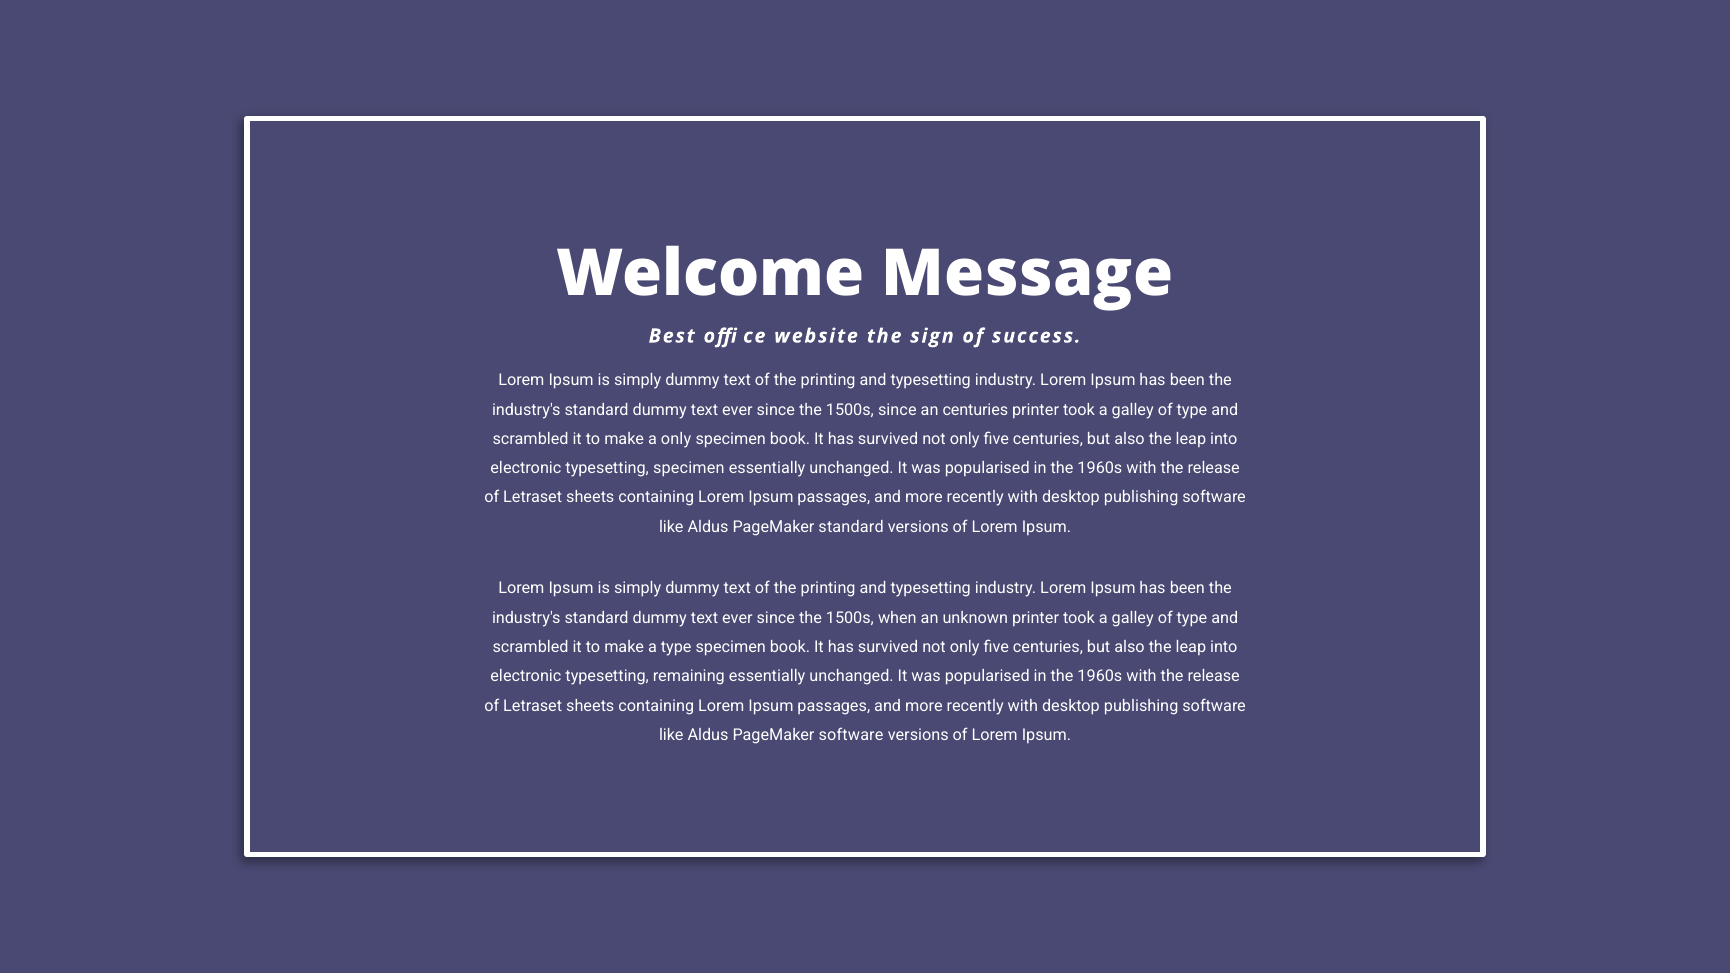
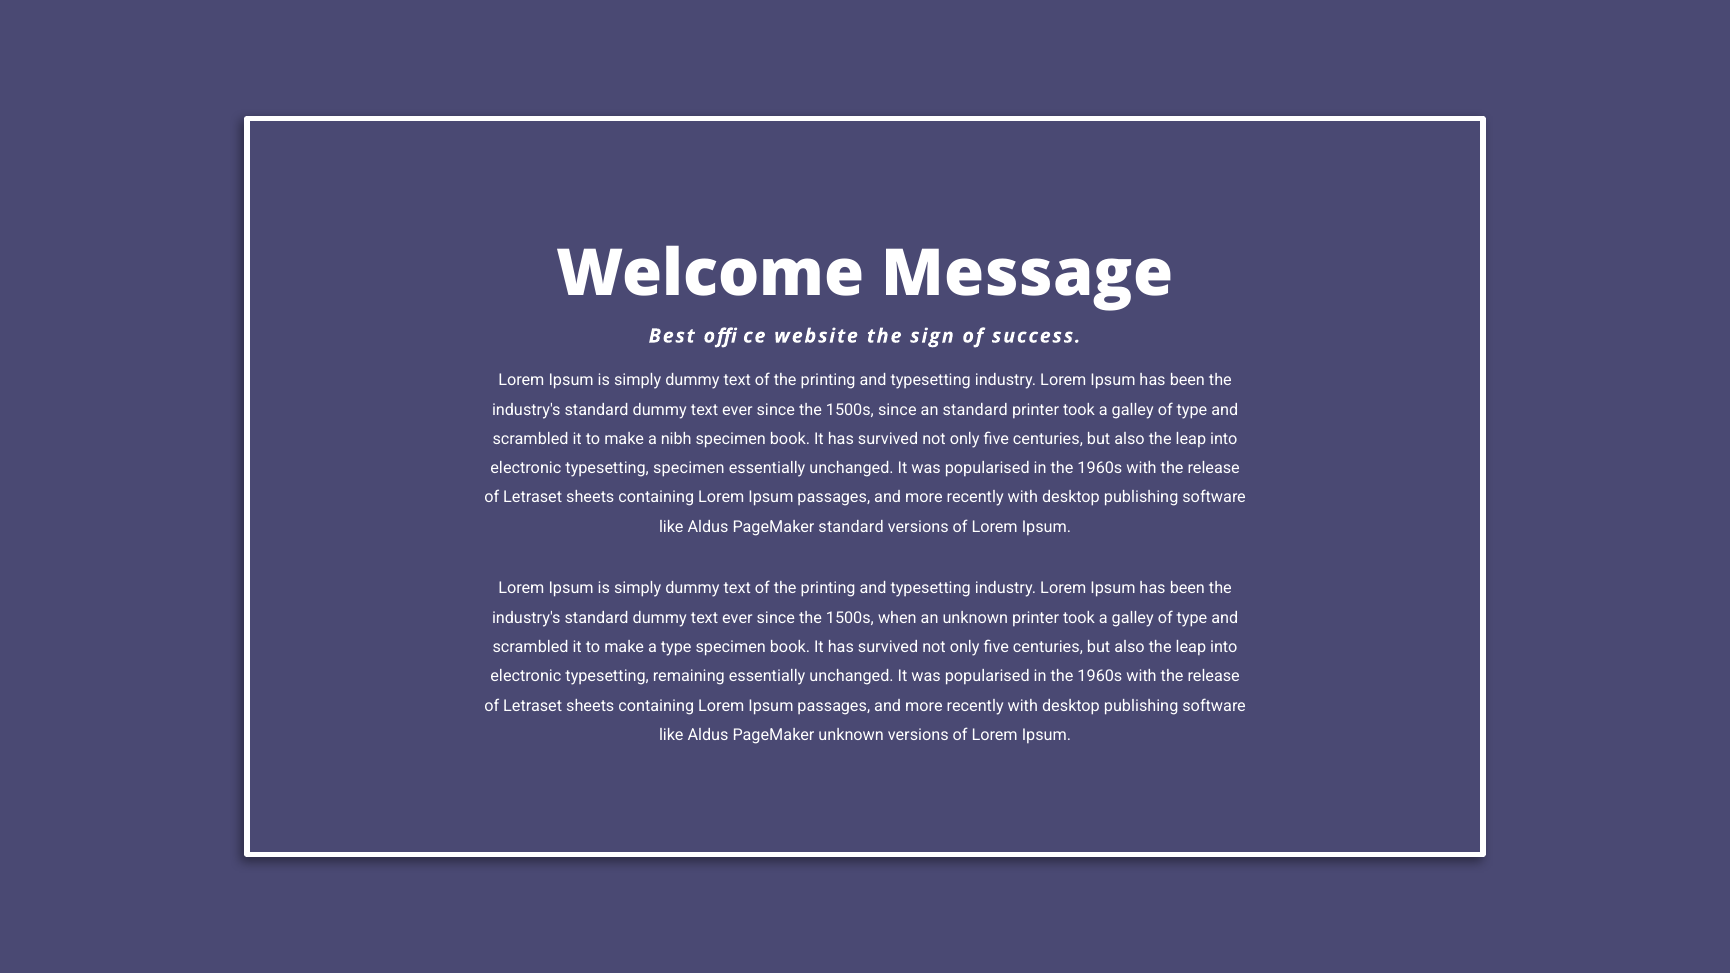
an centuries: centuries -> standard (975, 410)
a only: only -> nibh (676, 439)
PageMaker software: software -> unknown (851, 735)
